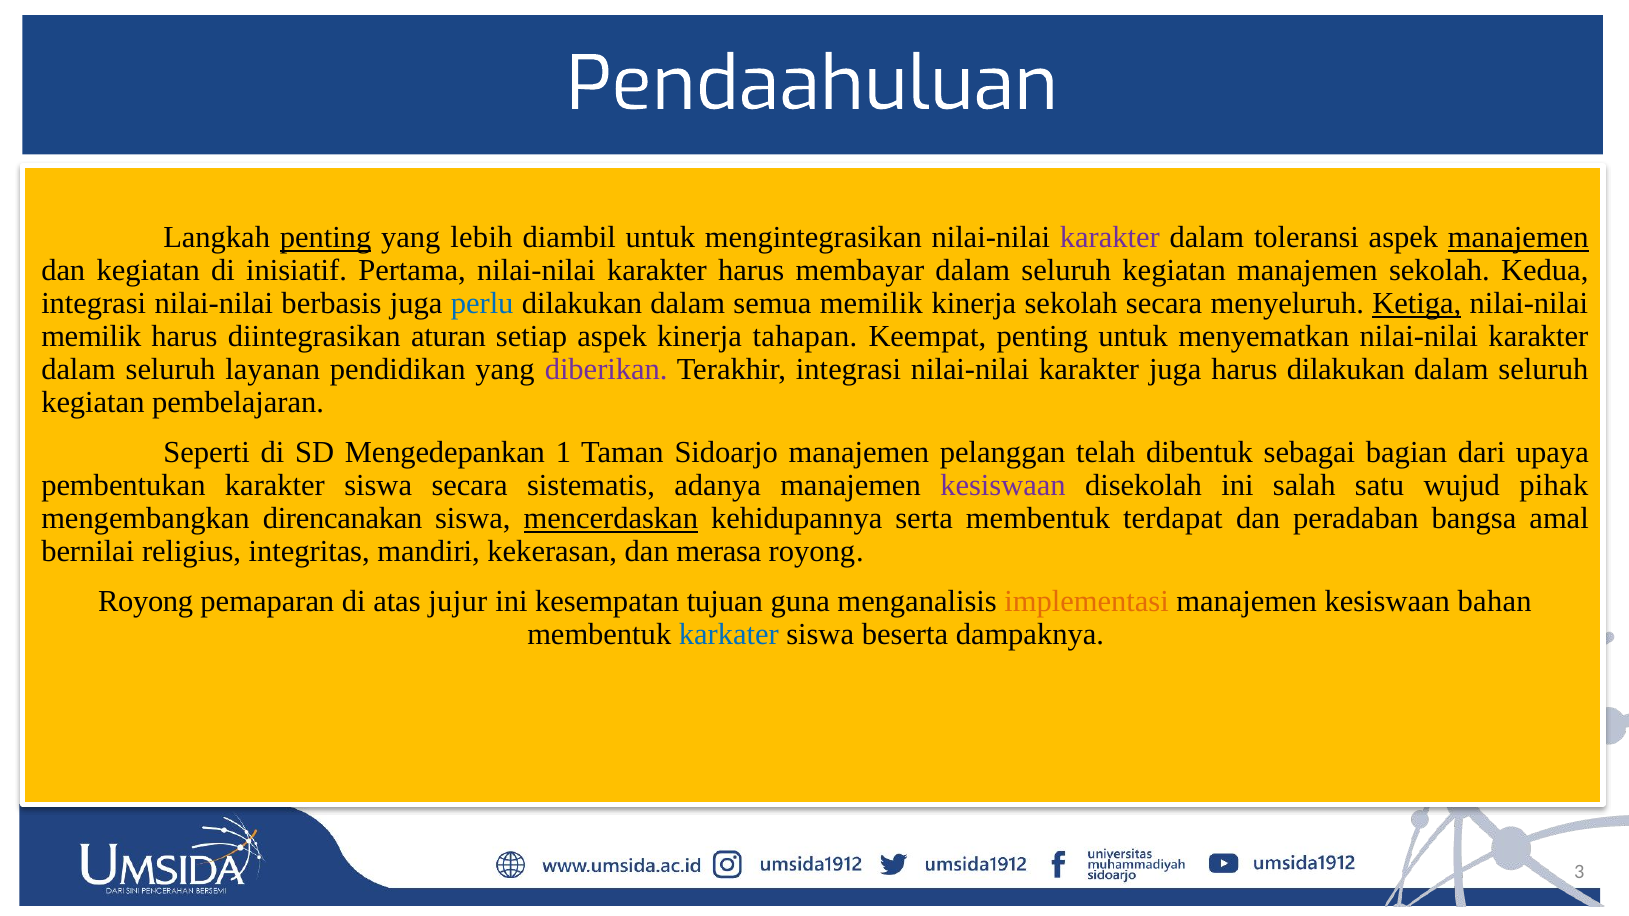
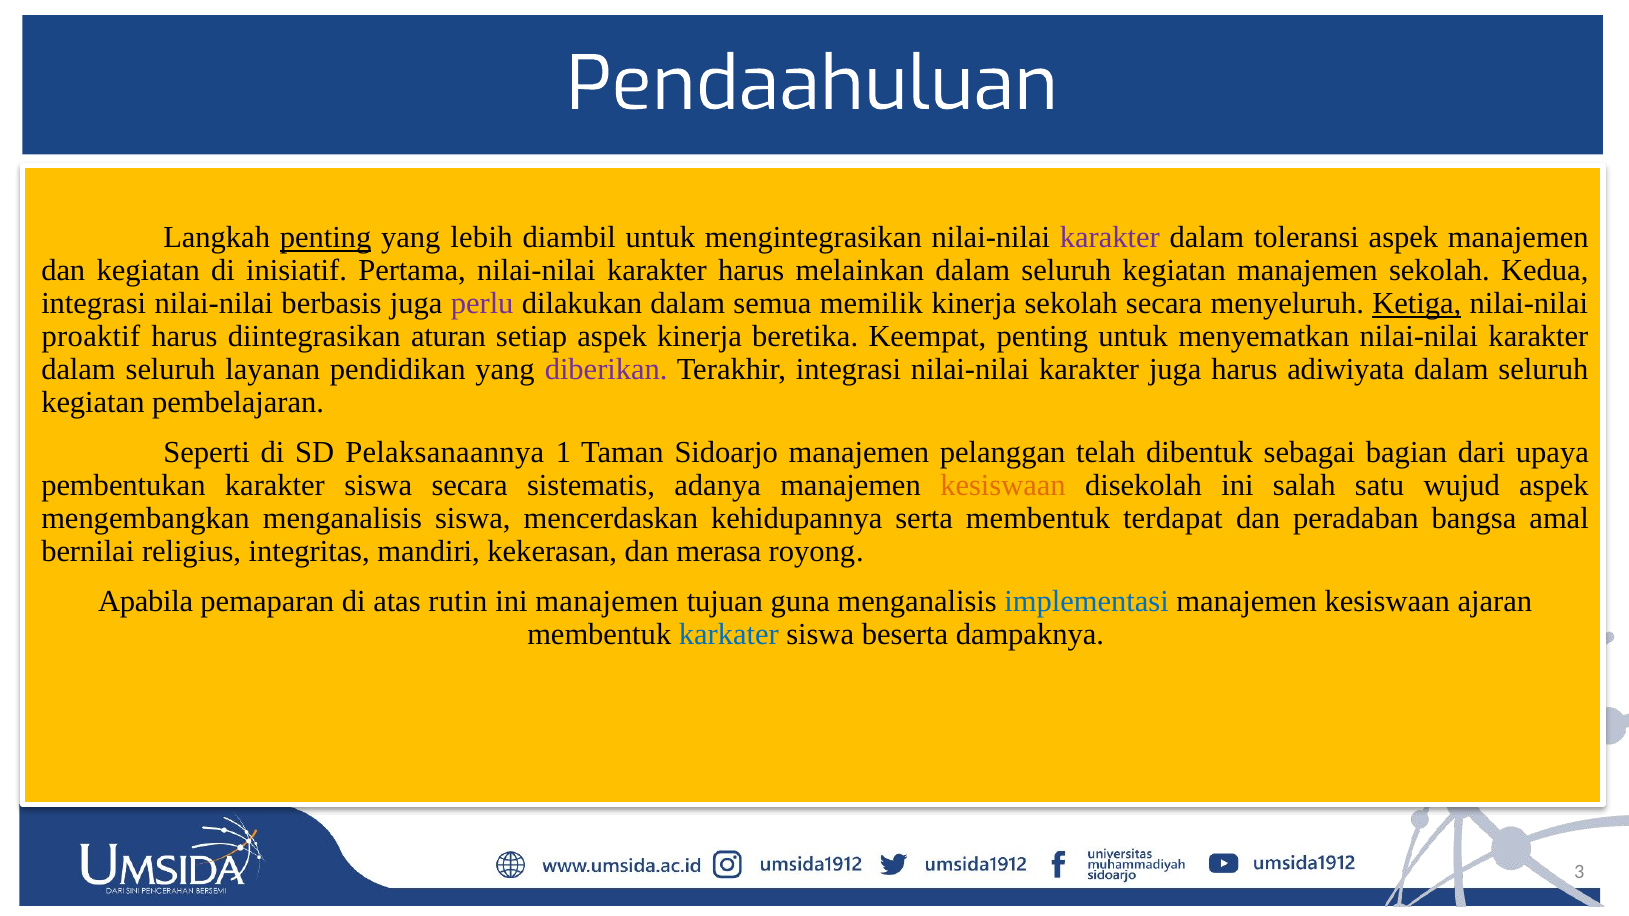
manajemen underline: present -> none (1518, 238)
membayar: membayar -> melainkan (860, 271)
perlu colour: blue -> purple (482, 304)
memilik: memilik -> proaktif (91, 337)
tahapan: tahapan -> beretika (805, 337)
harus dilakukan: dilakukan -> adiwiyata (1346, 370)
Mengedepankan: Mengedepankan -> Pelaksanaannya (445, 453)
kesiswaan colour: purple -> orange (1003, 486)
wujud pihak: pihak -> aspek (1554, 486)
mengembangkan direncanakan: direncanakan -> menganalisis (342, 519)
mencerdaskan underline: present -> none (611, 519)
Royong: Royong -> Apabila (146, 602)
jujur: jujur -> rutin (458, 602)
ini kesempatan: kesempatan -> manajemen (607, 602)
implementasi colour: orange -> blue (1087, 602)
bahan: bahan -> ajaran (1495, 602)
